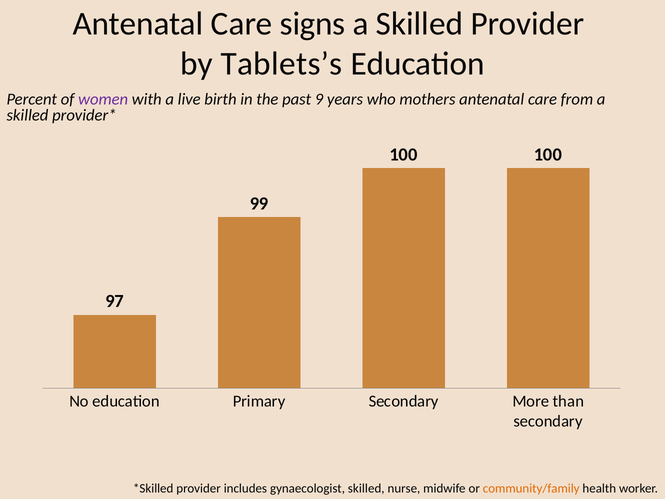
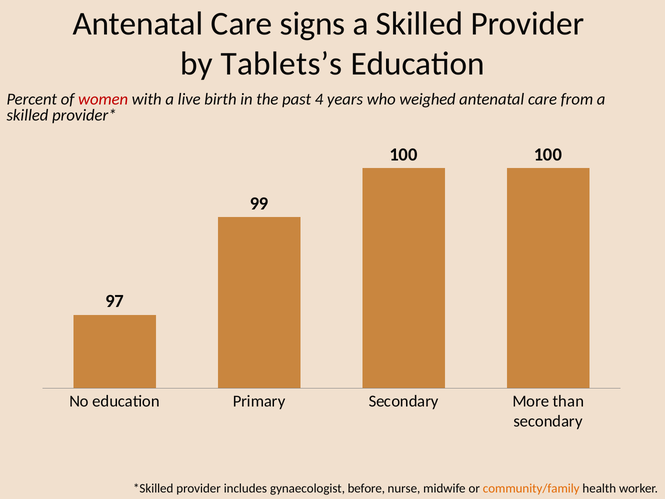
women colour: purple -> red (103, 99)
9: 9 -> 4 (319, 99)
mothers: mothers -> weighed (428, 99)
gynaecologist skilled: skilled -> before (366, 488)
